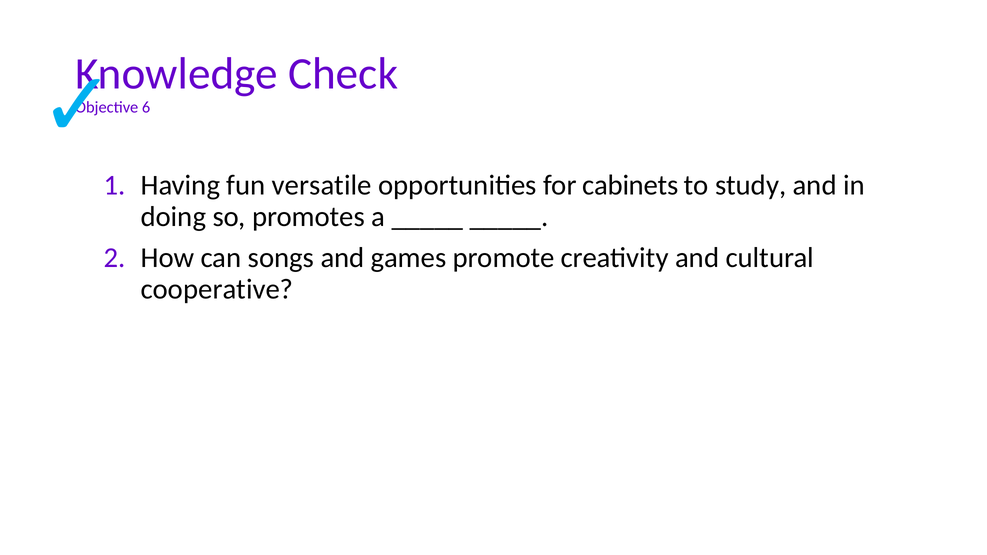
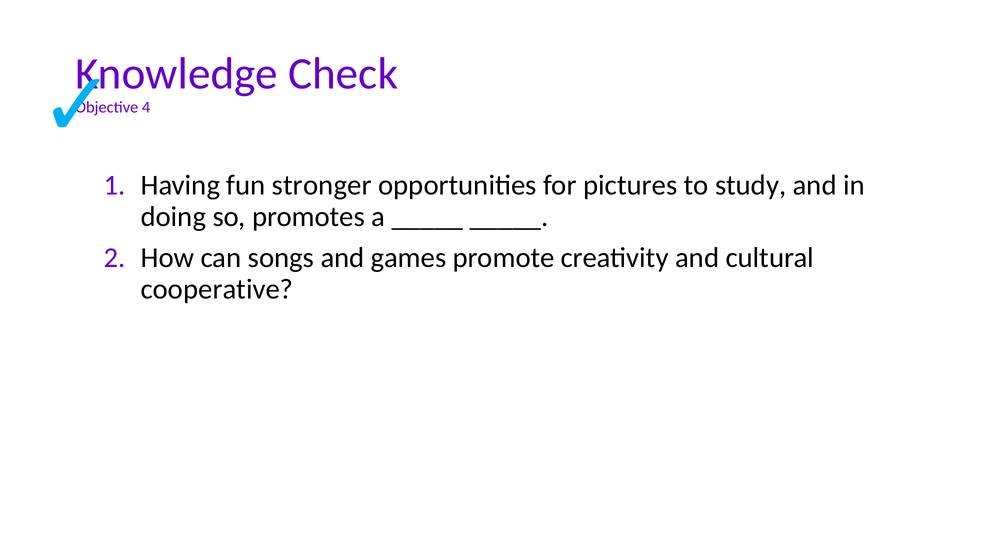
6: 6 -> 4 (146, 108)
versatile: versatile -> stronger (322, 186)
cabinets: cabinets -> pictures (630, 186)
